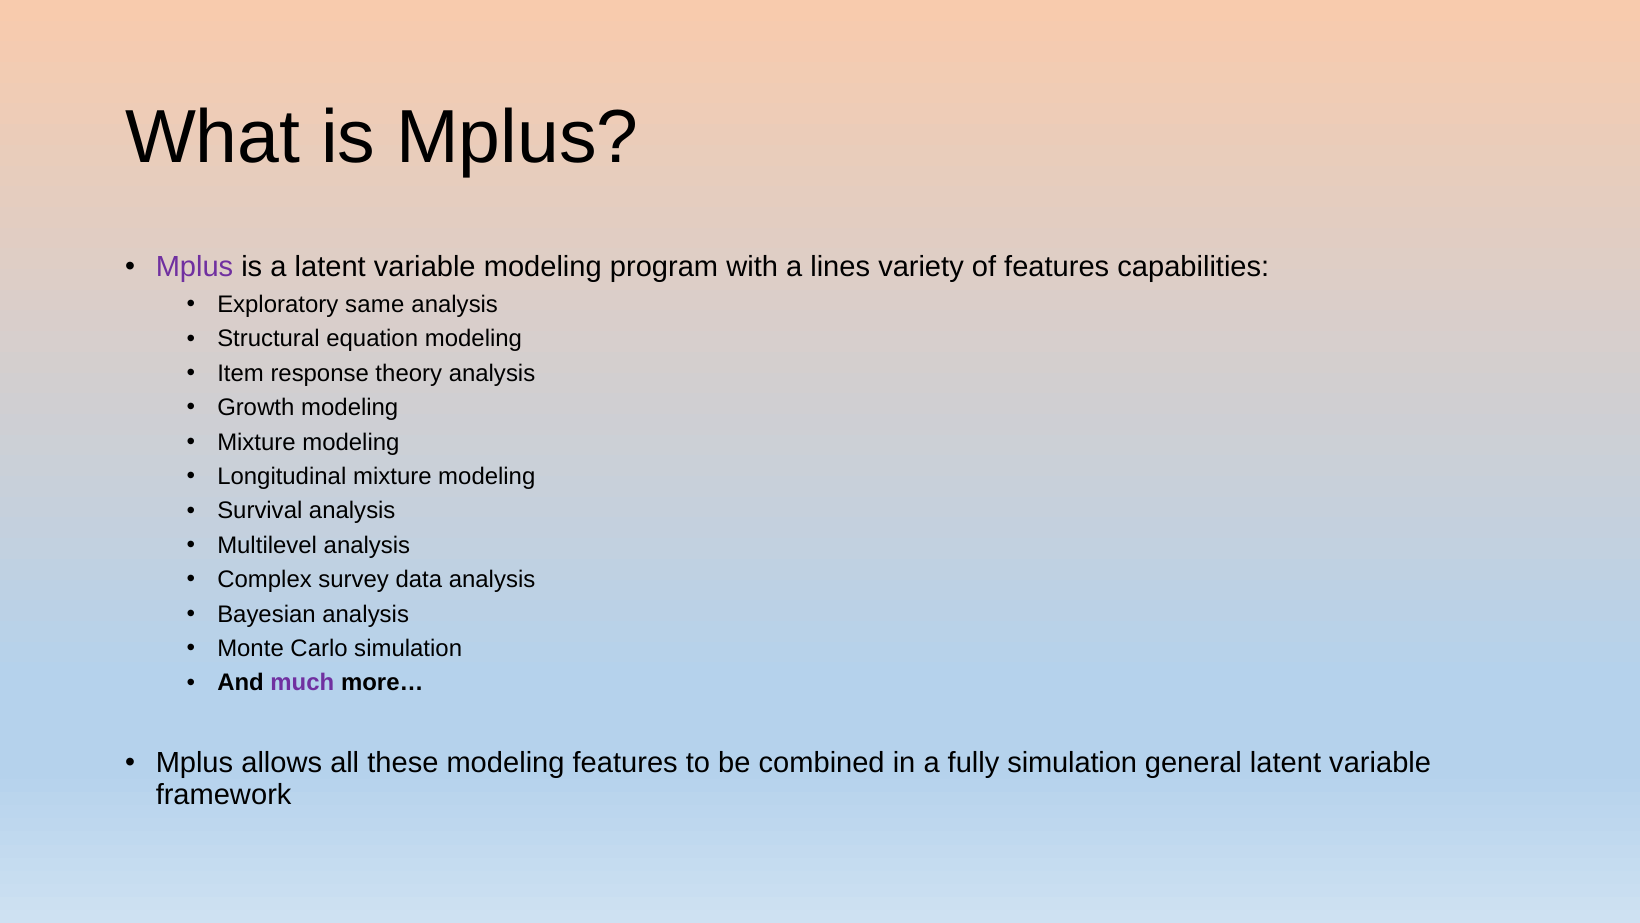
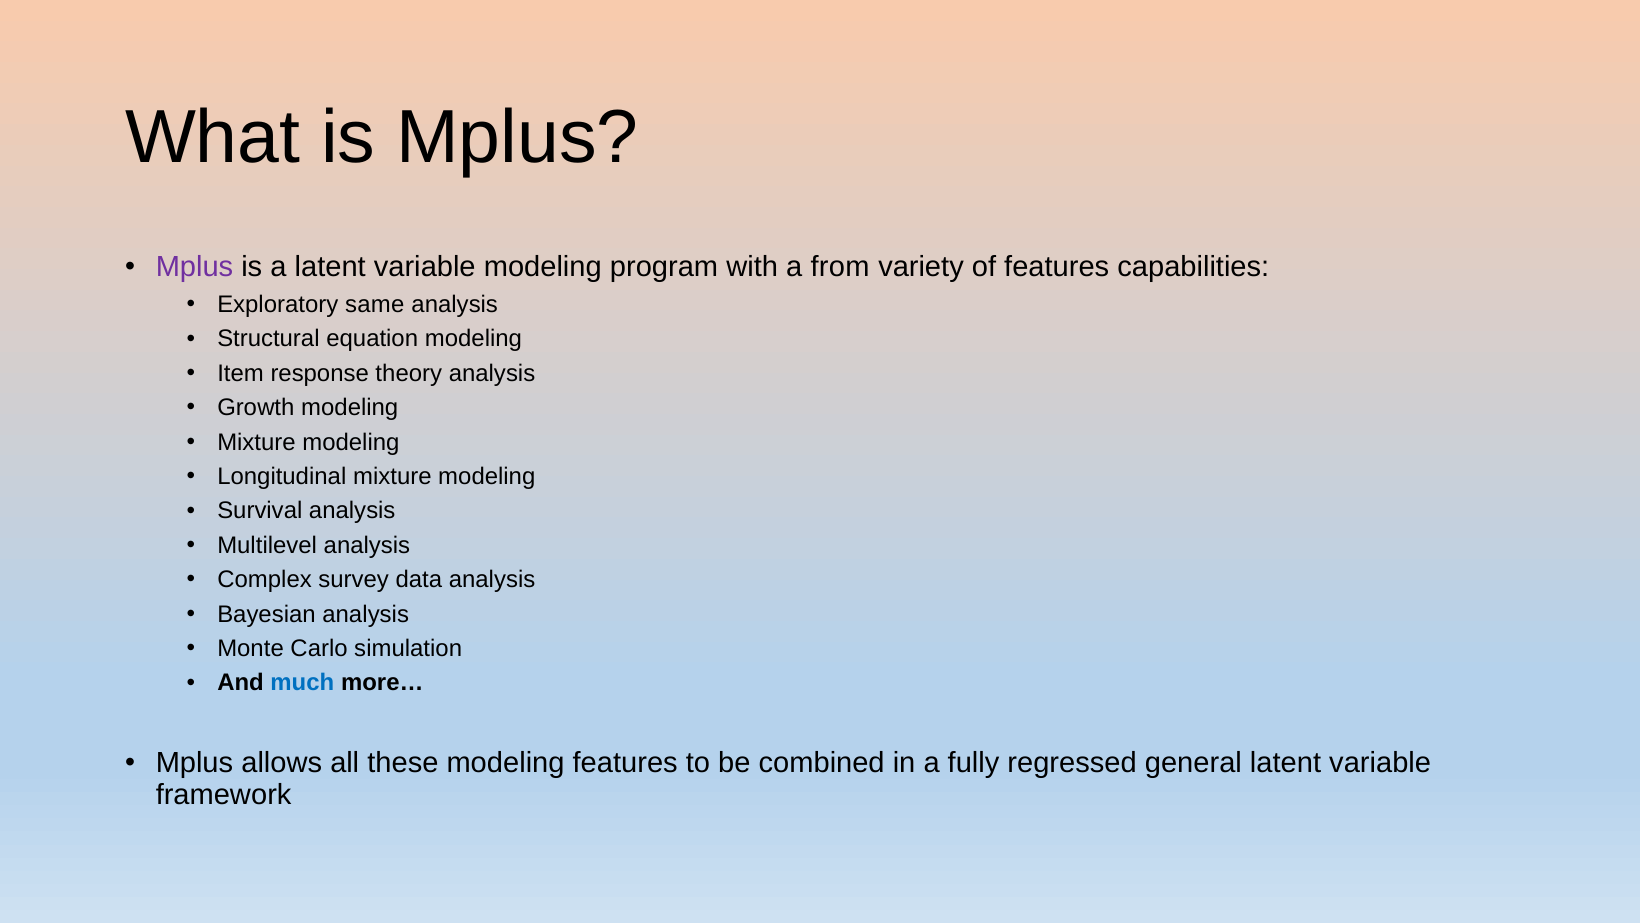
lines: lines -> from (840, 267)
much colour: purple -> blue (302, 683)
fully simulation: simulation -> regressed (1072, 763)
